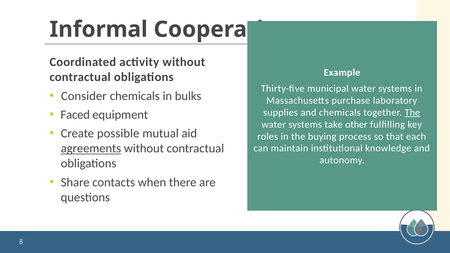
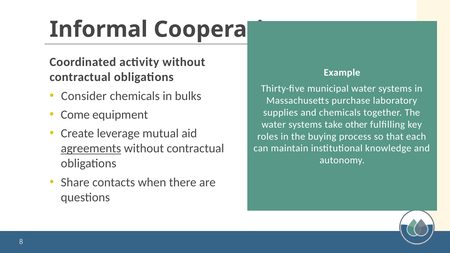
Faced: Faced -> Come (75, 115)
The underline: present -> none (412, 112)
possible: possible -> leverage (118, 134)
